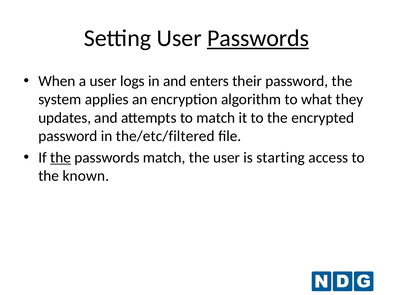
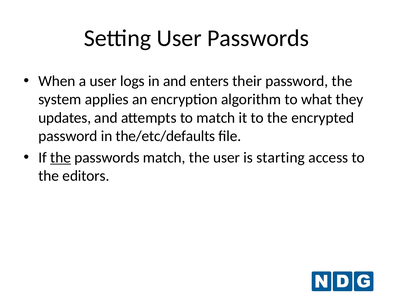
Passwords underline: present -> none (258, 38)
the/etc/filtered: the/etc/filtered -> the/etc/defaults (165, 136)
known: known -> editors (86, 176)
